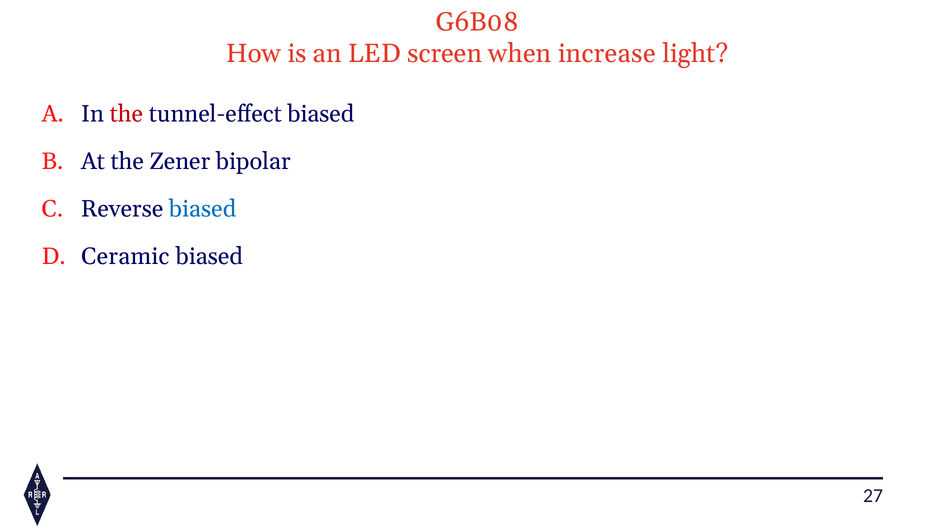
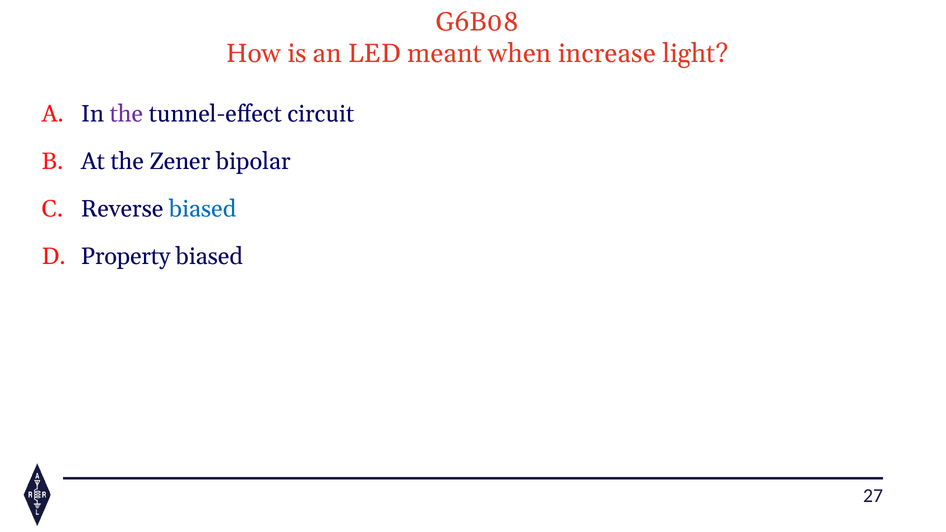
screen: screen -> meant (445, 54)
the colour: red -> purple (126, 114)
tunnel-effect biased: biased -> circuit (321, 114)
Ceramic: Ceramic -> Property (126, 256)
